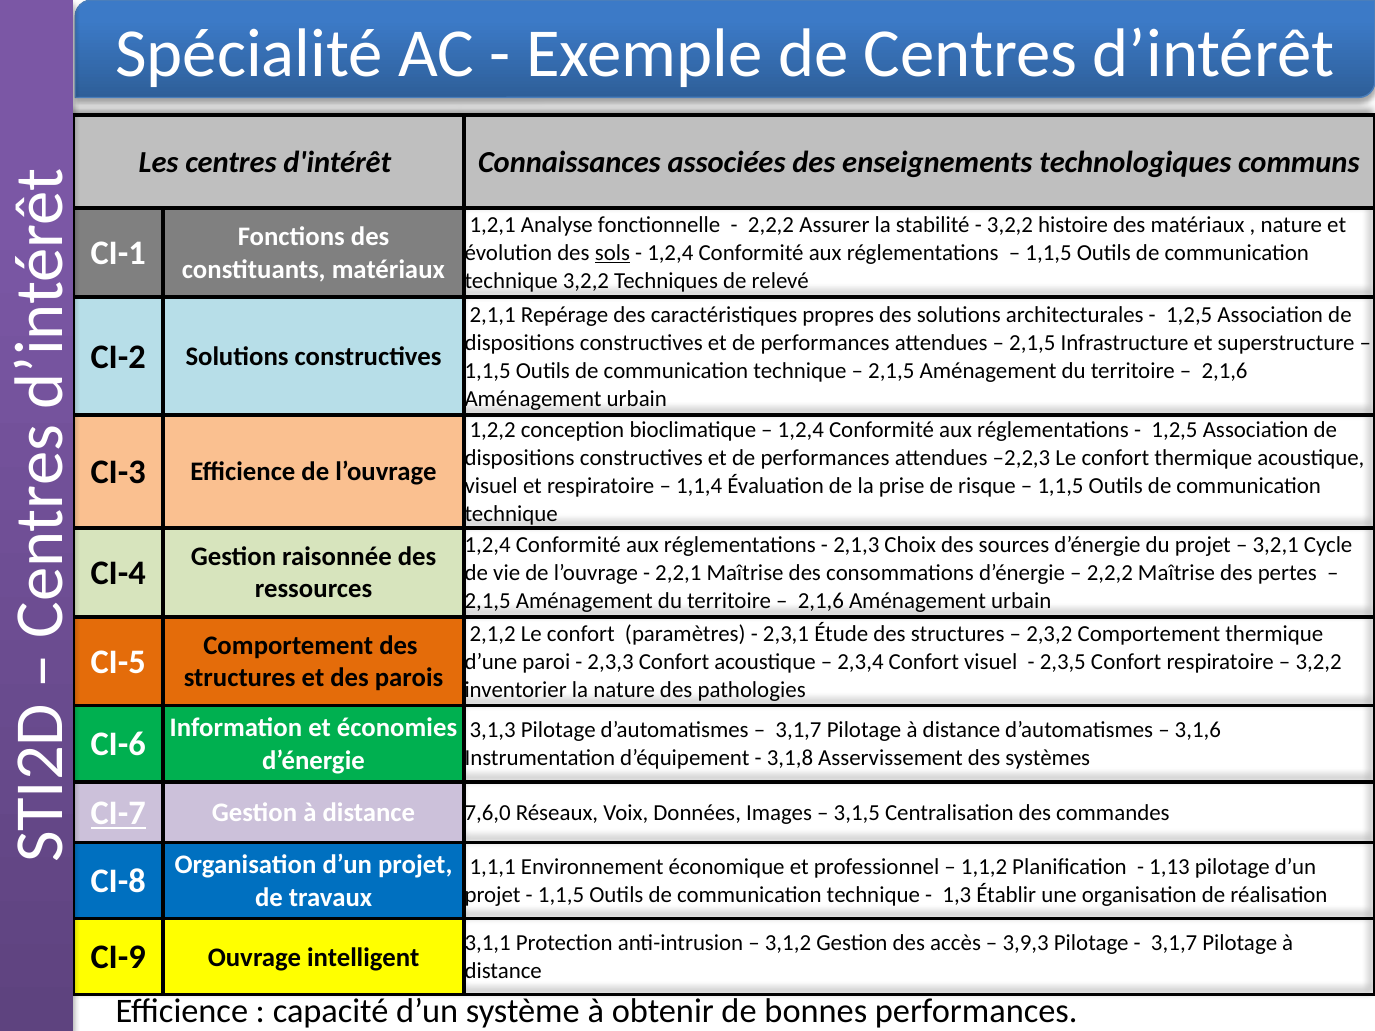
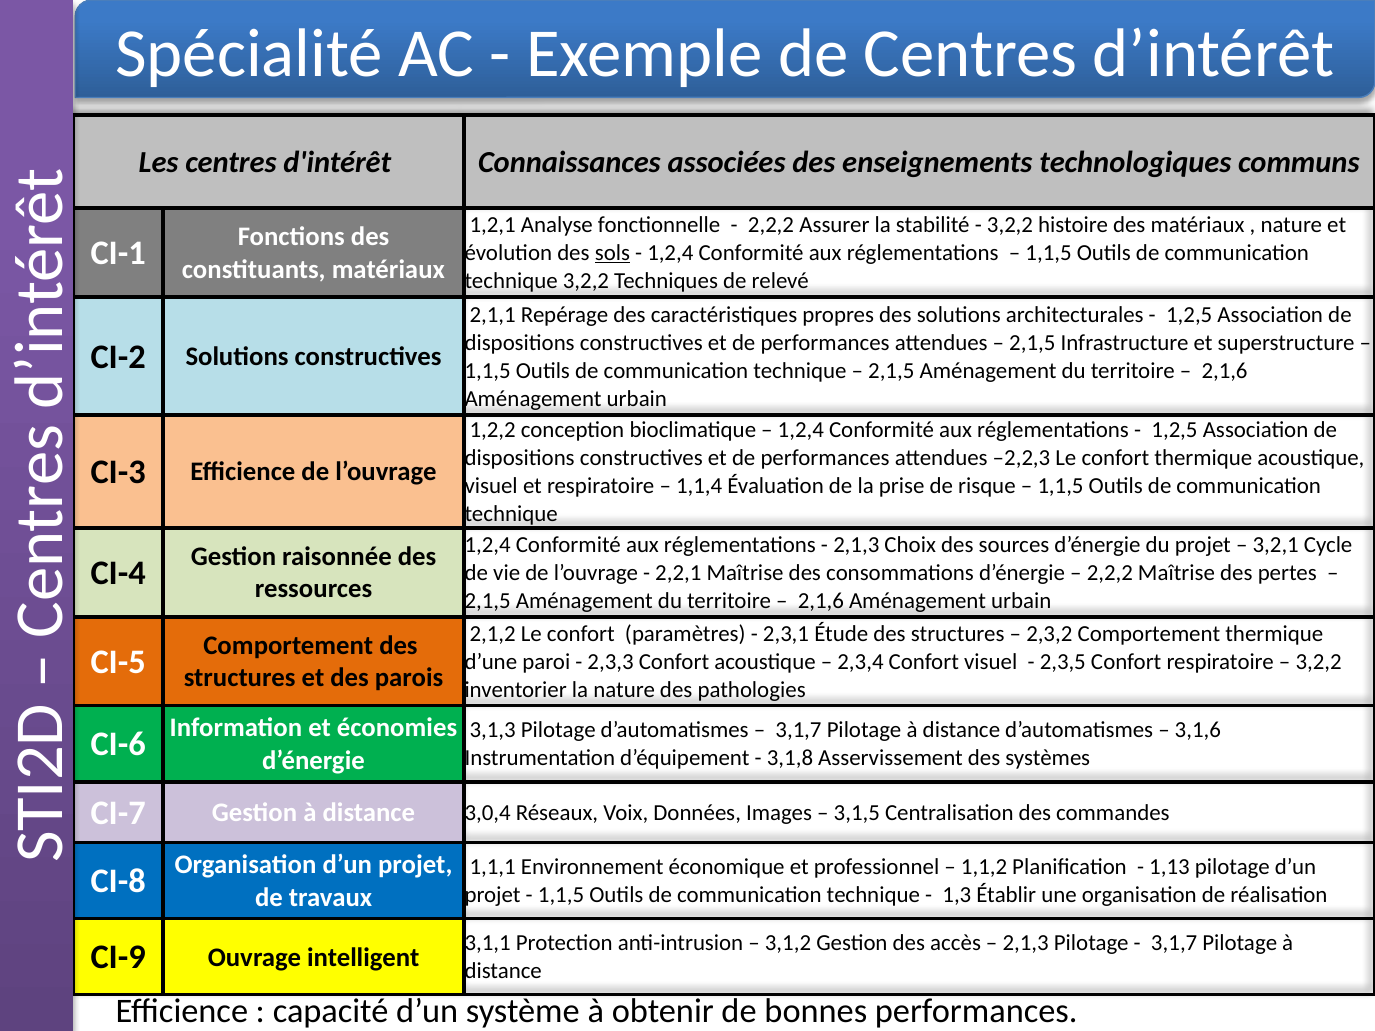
CI-7 underline: present -> none (118, 813)
7,6,0: 7,6,0 -> 3,0,4 (488, 813)
3,9,3: 3,9,3 -> 2,1,3 (1026, 943)
